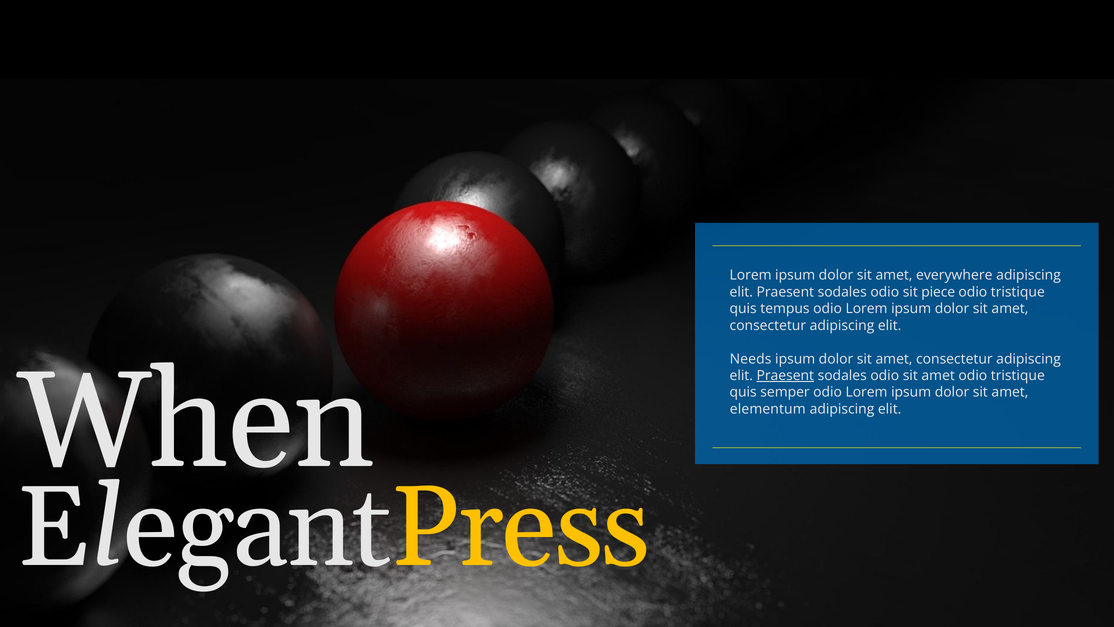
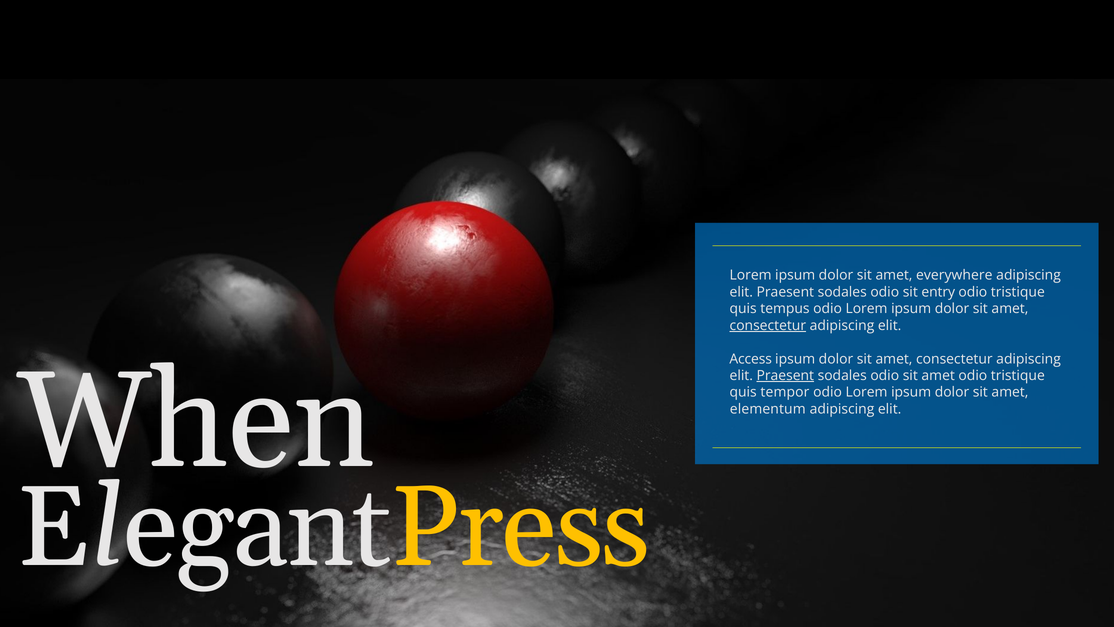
piece: piece -> entry (938, 292)
consectetur underline: none -> present (768, 325)
Needs: Needs -> Access (751, 359)
semper: semper -> tempor (785, 392)
